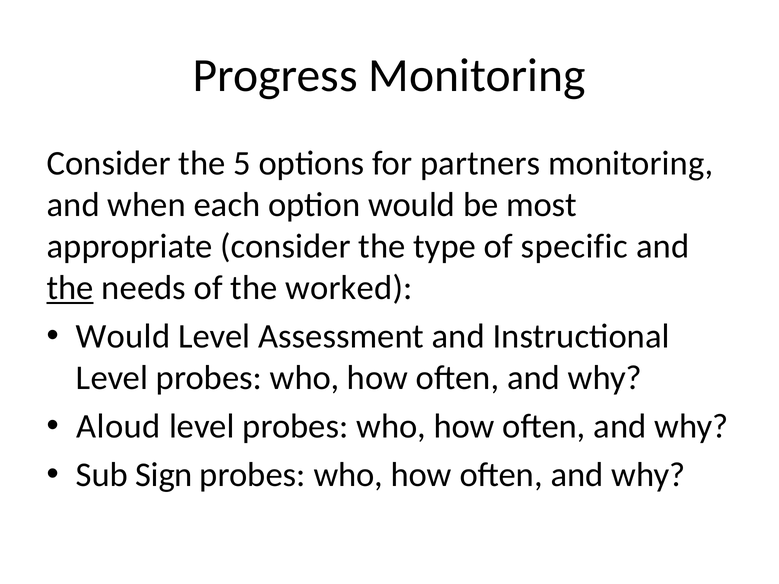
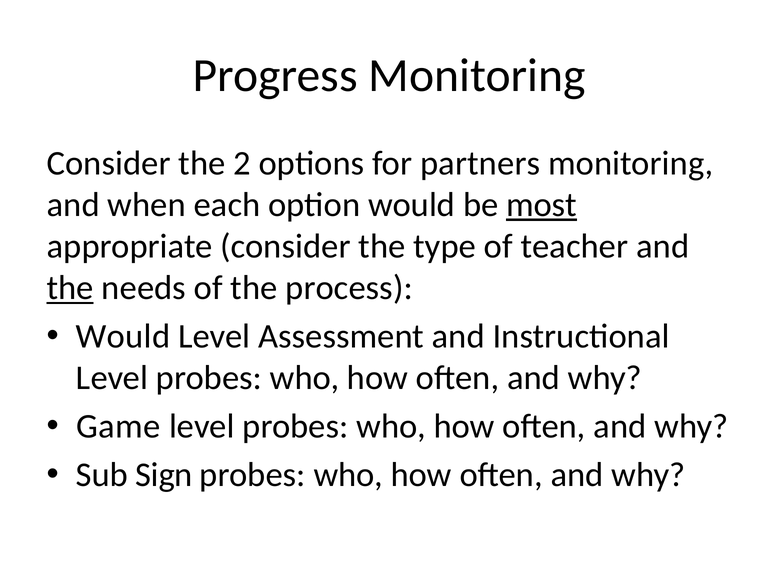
5: 5 -> 2 (242, 163)
most underline: none -> present (542, 205)
specific: specific -> teacher (574, 247)
worked: worked -> process (349, 288)
Aloud: Aloud -> Game (118, 427)
